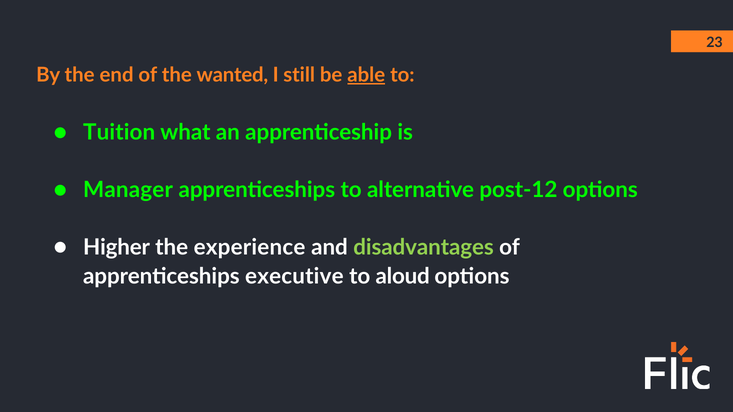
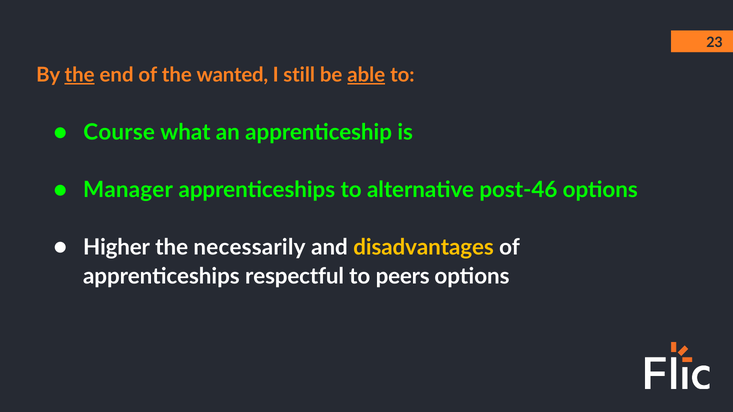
the underline: none -> present (80, 75)
Tuition: Tuition -> Course (119, 133)
post-12: post-12 -> post-46 (518, 190)
experience: experience -> necessarily (249, 248)
disadvantages colour: light green -> yellow (424, 248)
executive: executive -> respectful (295, 276)
aloud: aloud -> peers (403, 276)
